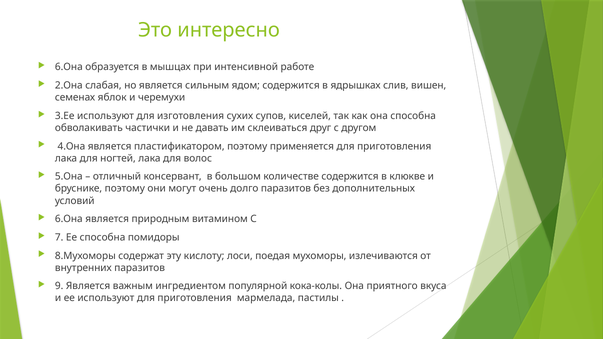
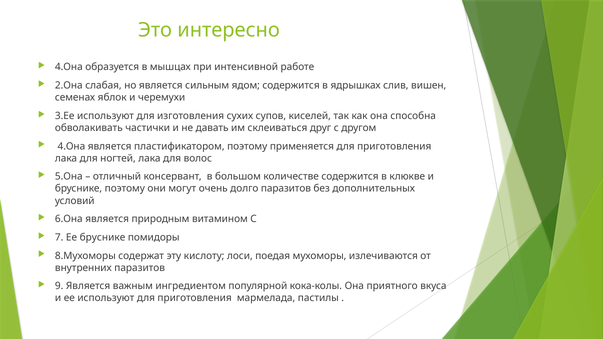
6.Она: 6.Она -> 4.Она (69, 67)
Ее способна: способна -> бруснике (102, 238)
